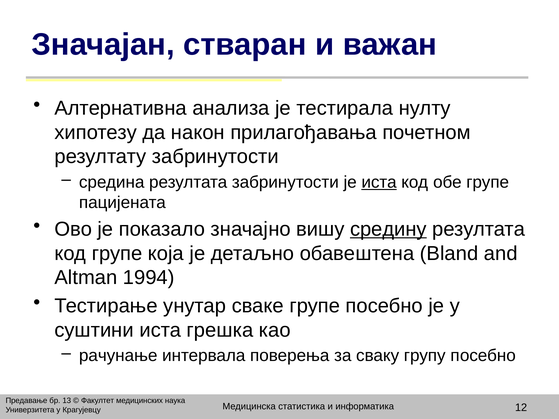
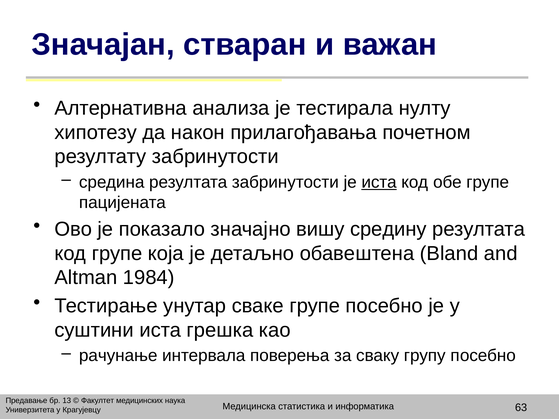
средину underline: present -> none (388, 229)
1994: 1994 -> 1984 (149, 278)
12: 12 -> 63 (521, 408)
